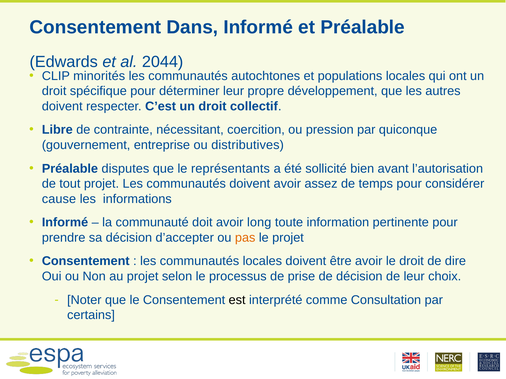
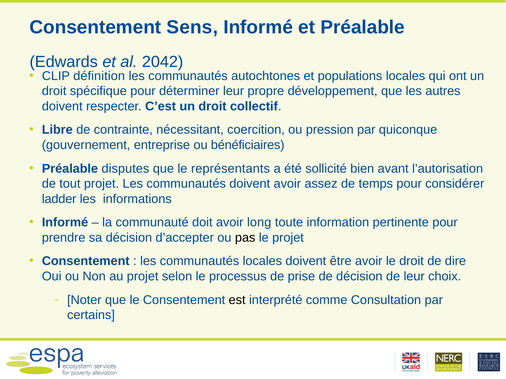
Dans: Dans -> Sens (192, 27)
2044: 2044 -> 2042 (163, 62)
minorités: minorités -> définition (99, 76)
distributives: distributives -> bénéficiaires (248, 145)
cause: cause -> ladder (59, 199)
pas colour: orange -> black (245, 238)
